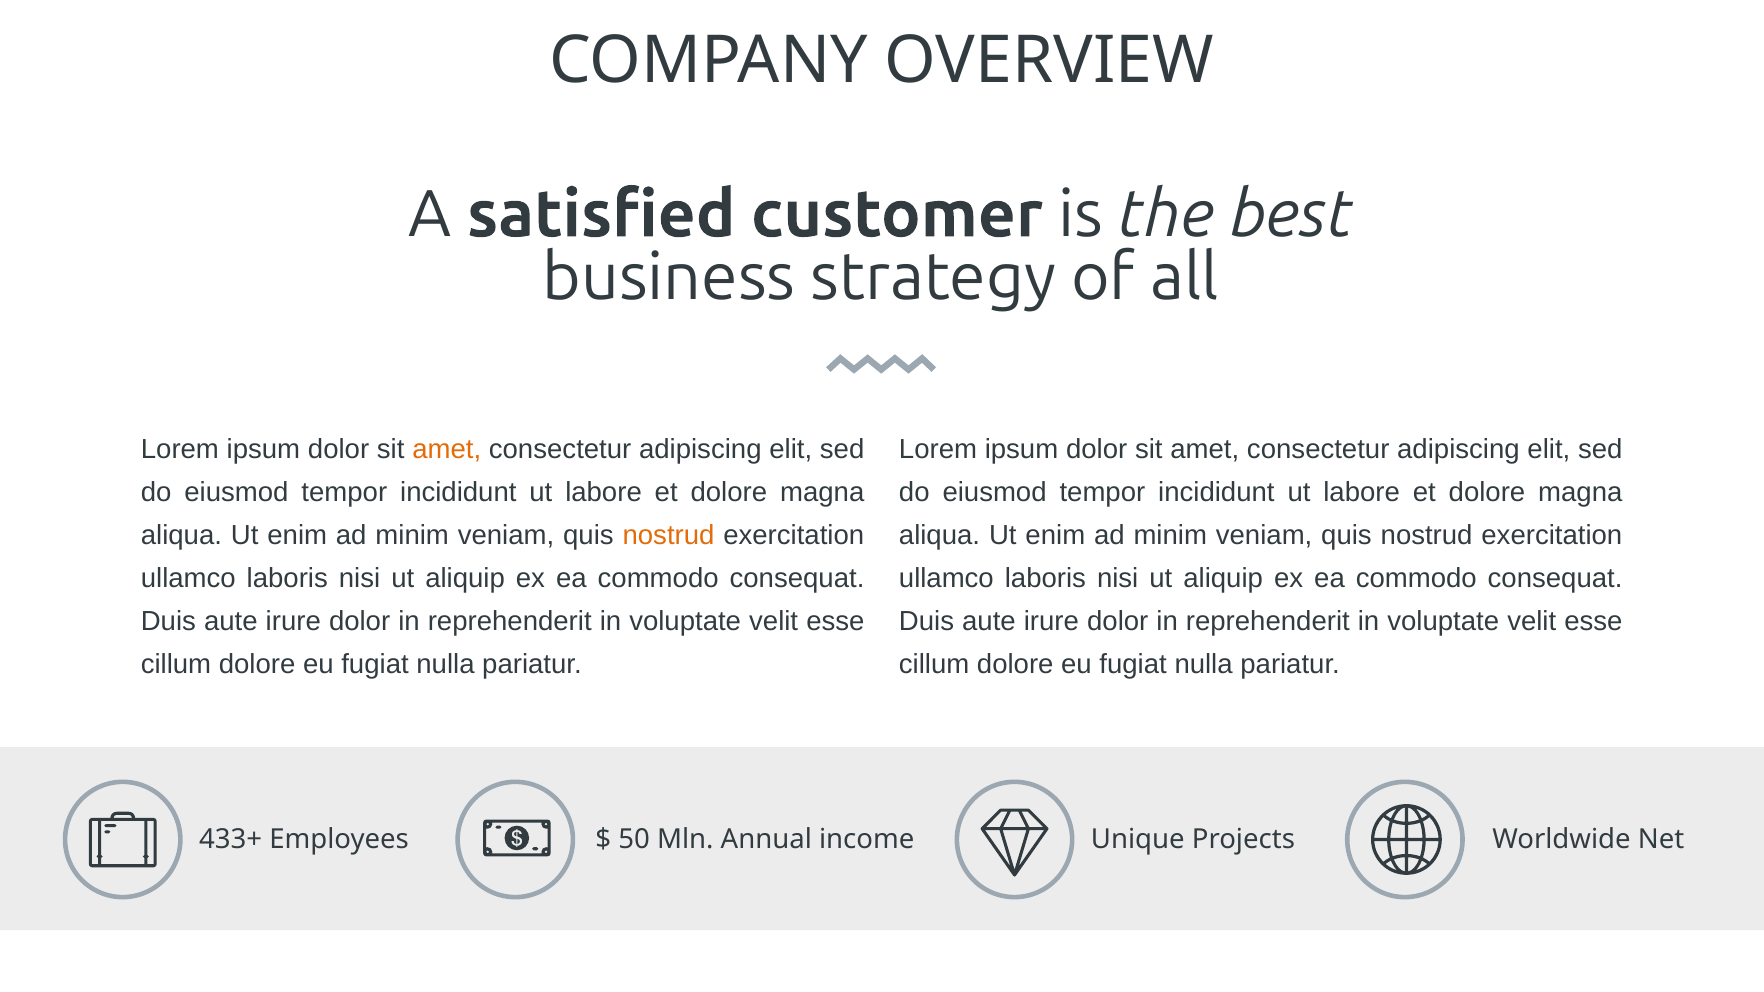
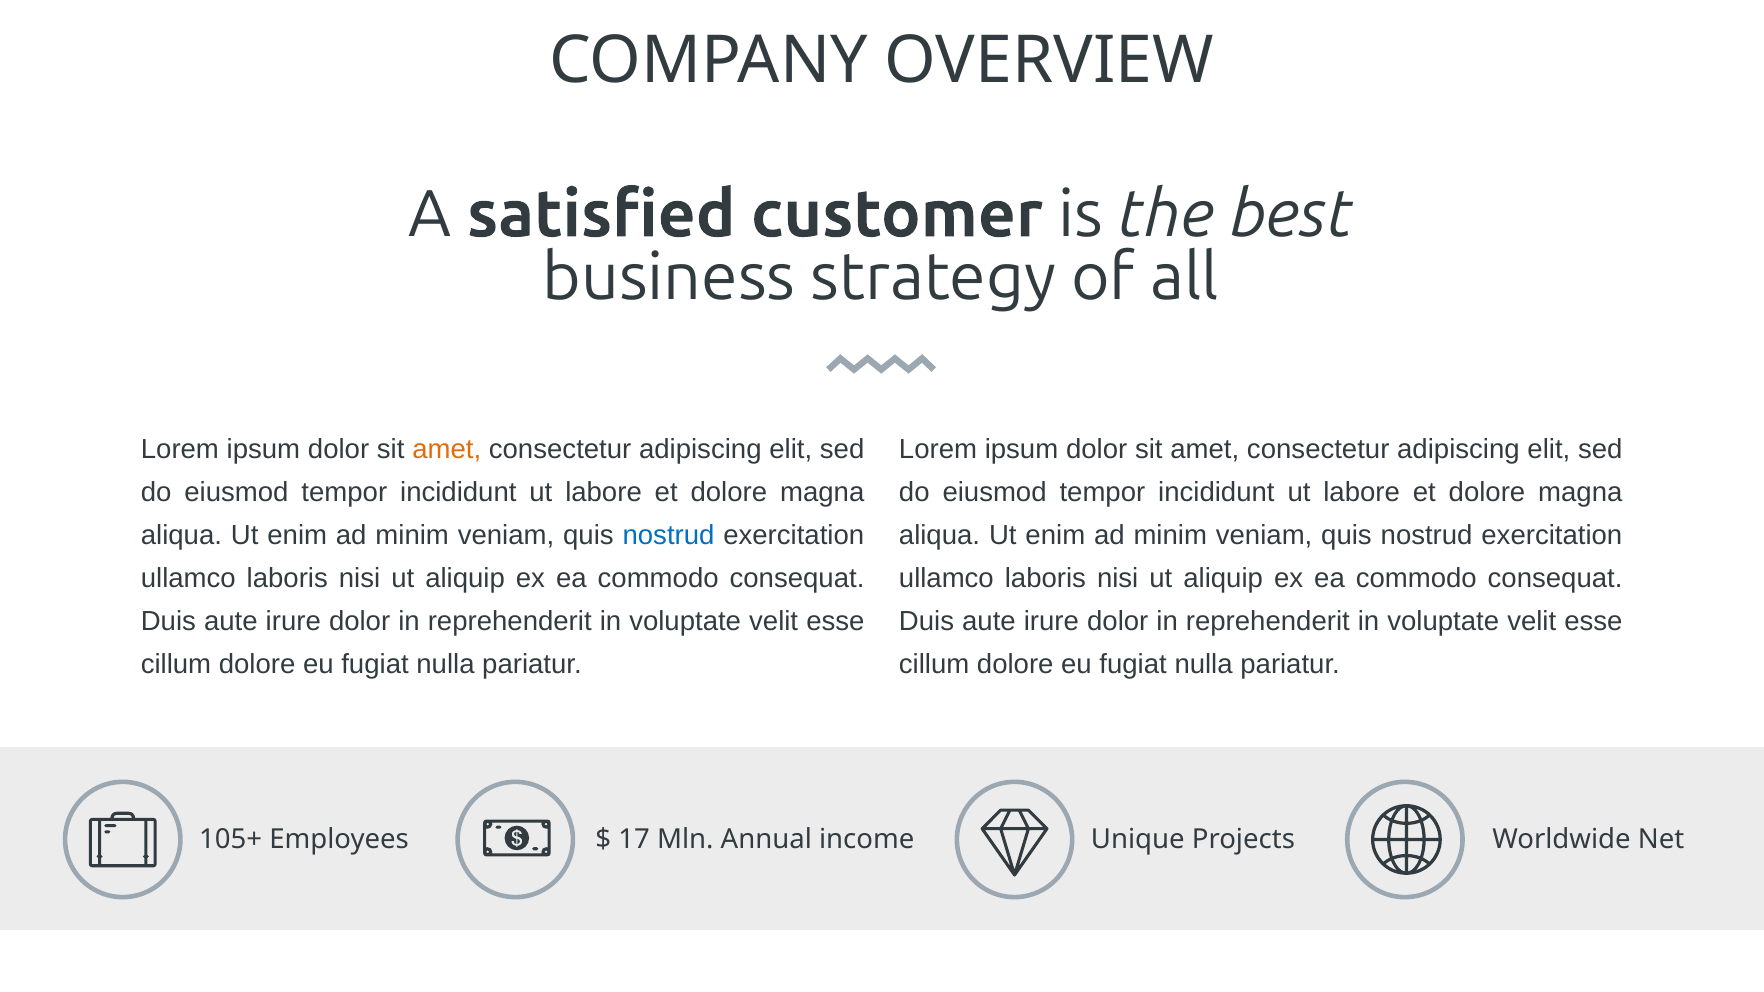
nostrud colour: orange -> blue (669, 536)
433+: 433+ -> 105+ (231, 840)
50: 50 -> 17 (634, 840)
